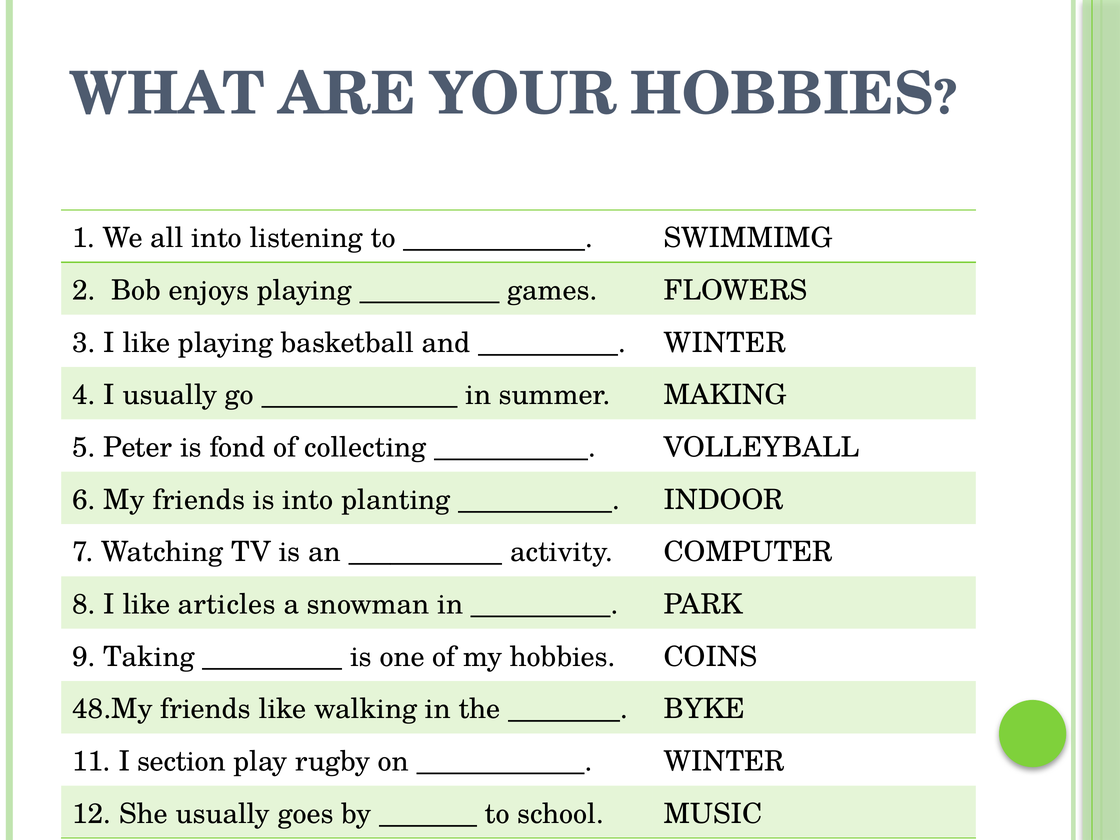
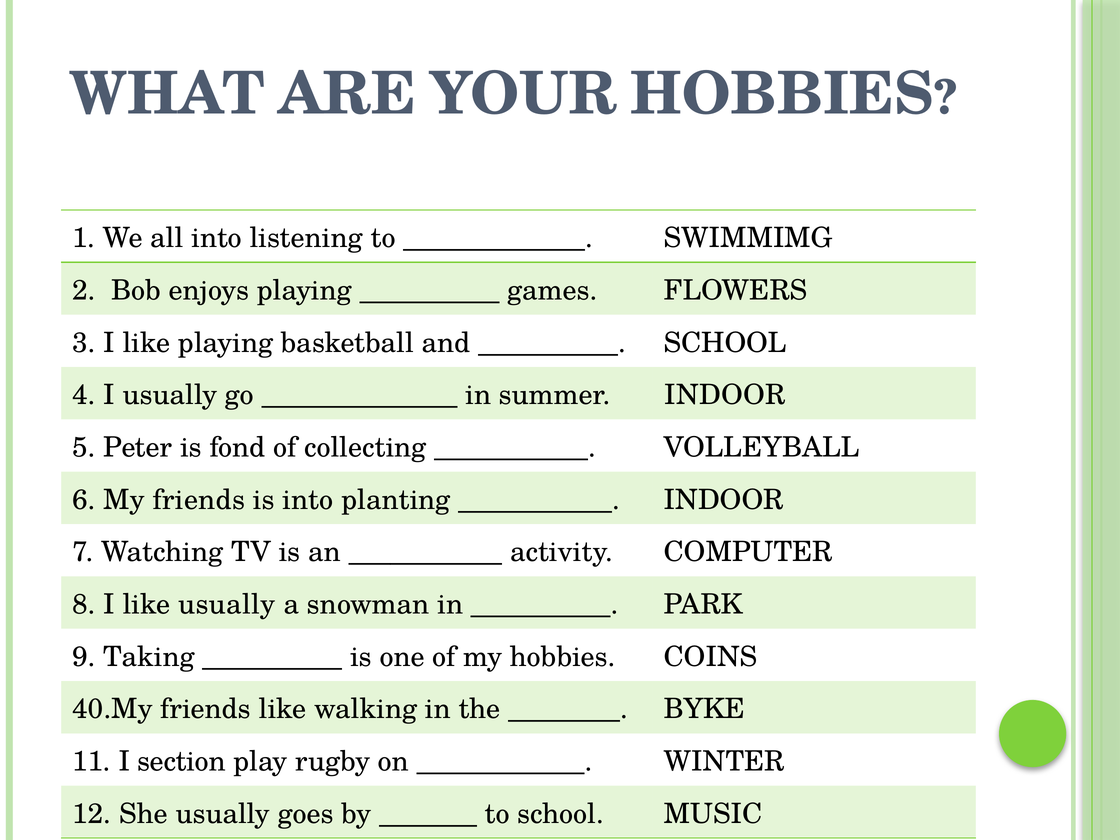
WINTER: WINTER -> SCHOOL (725, 343)
summer MAKING: MAKING -> INDOOR (725, 395)
like articles: articles -> usually (227, 604)
48.My: 48.My -> 40.My (113, 709)
